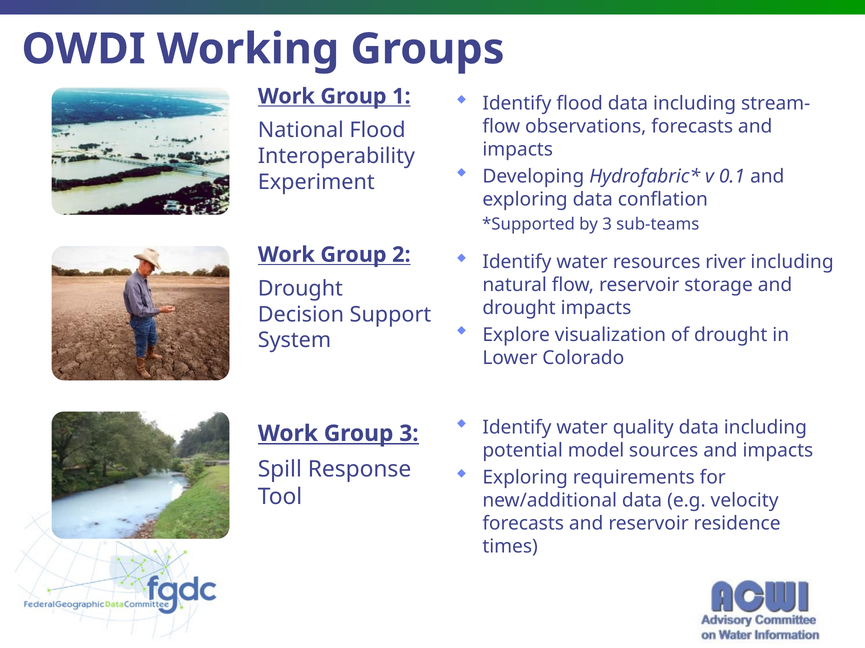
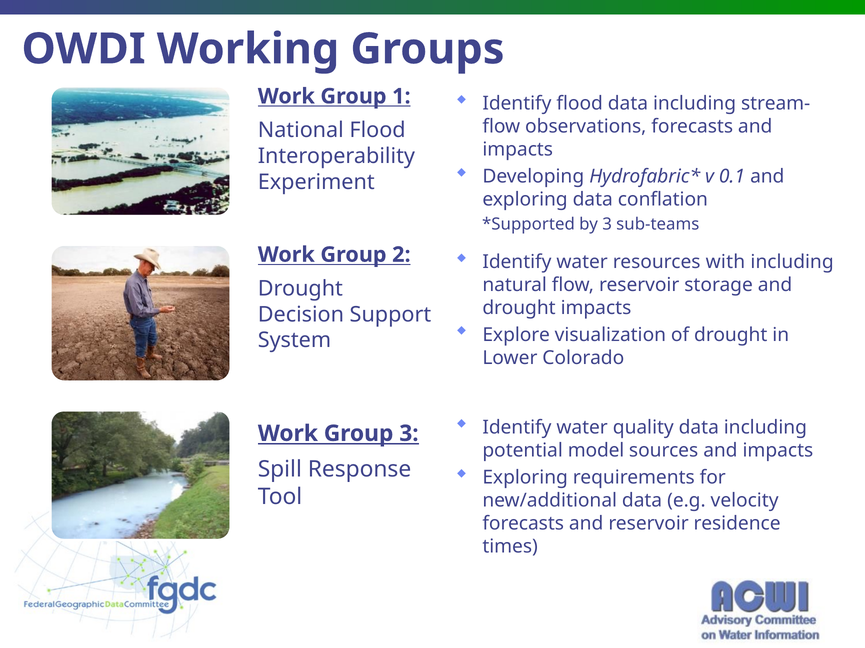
river: river -> with (725, 262)
